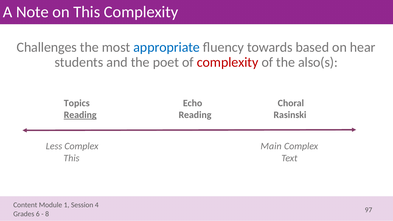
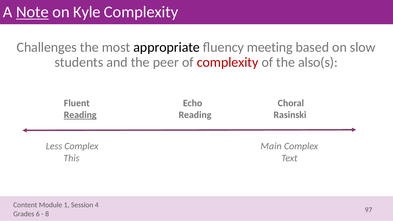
Note underline: none -> present (32, 12)
on This: This -> Kyle (87, 12)
appropriate colour: blue -> black (167, 47)
towards: towards -> meeting (270, 47)
hear: hear -> slow (363, 47)
poet: poet -> peer (166, 62)
Topics: Topics -> Fluent (77, 103)
